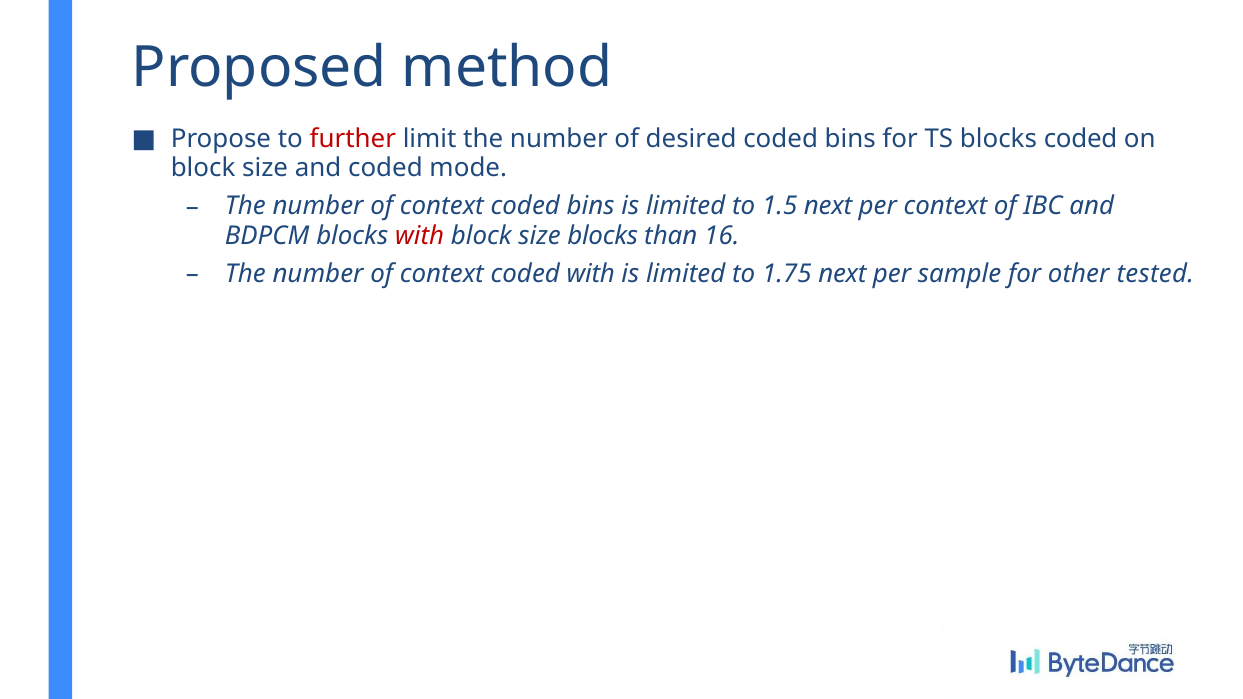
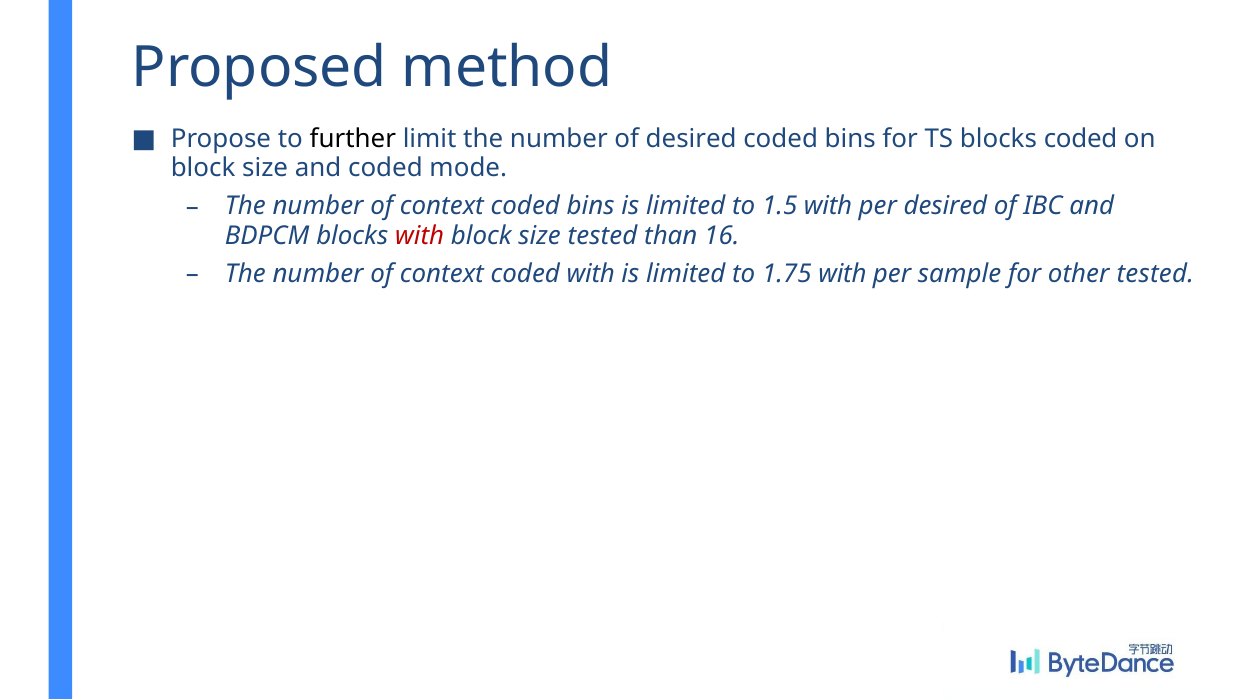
further colour: red -> black (353, 139)
1.5 next: next -> with (828, 206)
per context: context -> desired (945, 206)
size blocks: blocks -> tested (603, 236)
1.75 next: next -> with (842, 274)
